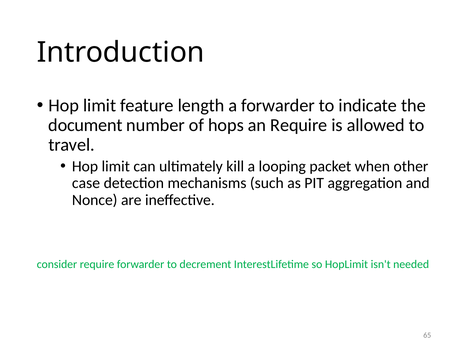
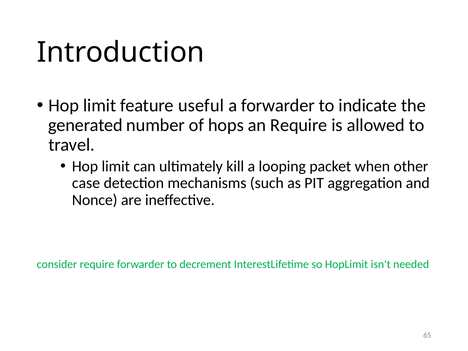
length: length -> useful (201, 106)
document: document -> generated (85, 125)
